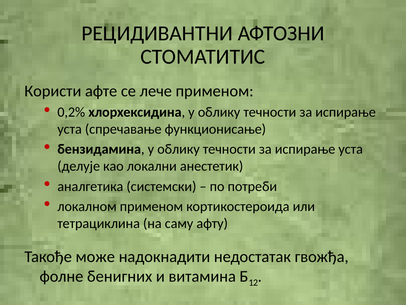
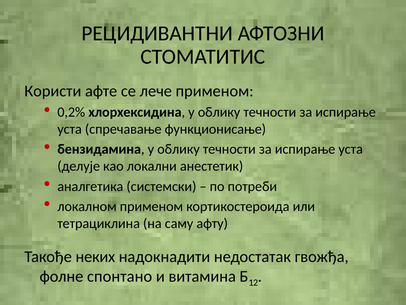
може: може -> неких (95, 256)
бенигних: бенигних -> спонтано (120, 276)
